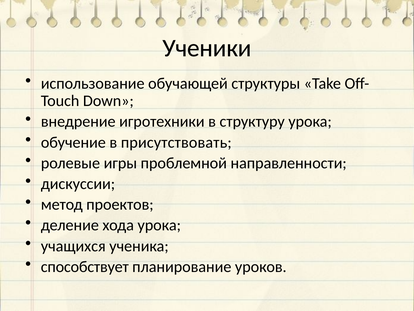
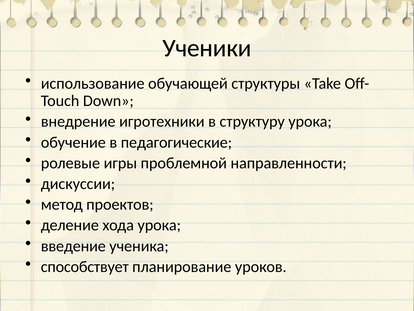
присутствовать: присутствовать -> педагогические (176, 142)
учащихся: учащихся -> введение (73, 246)
